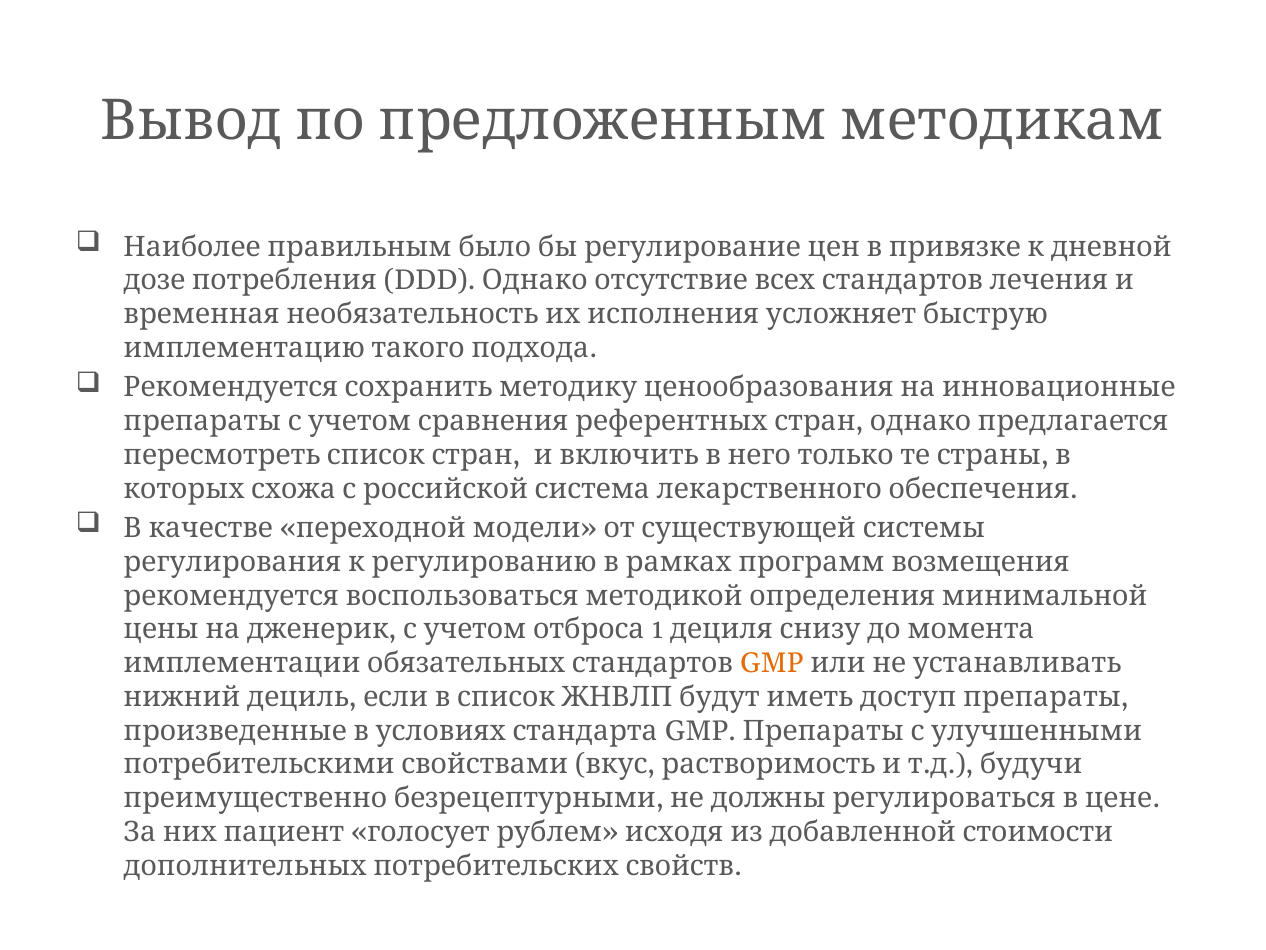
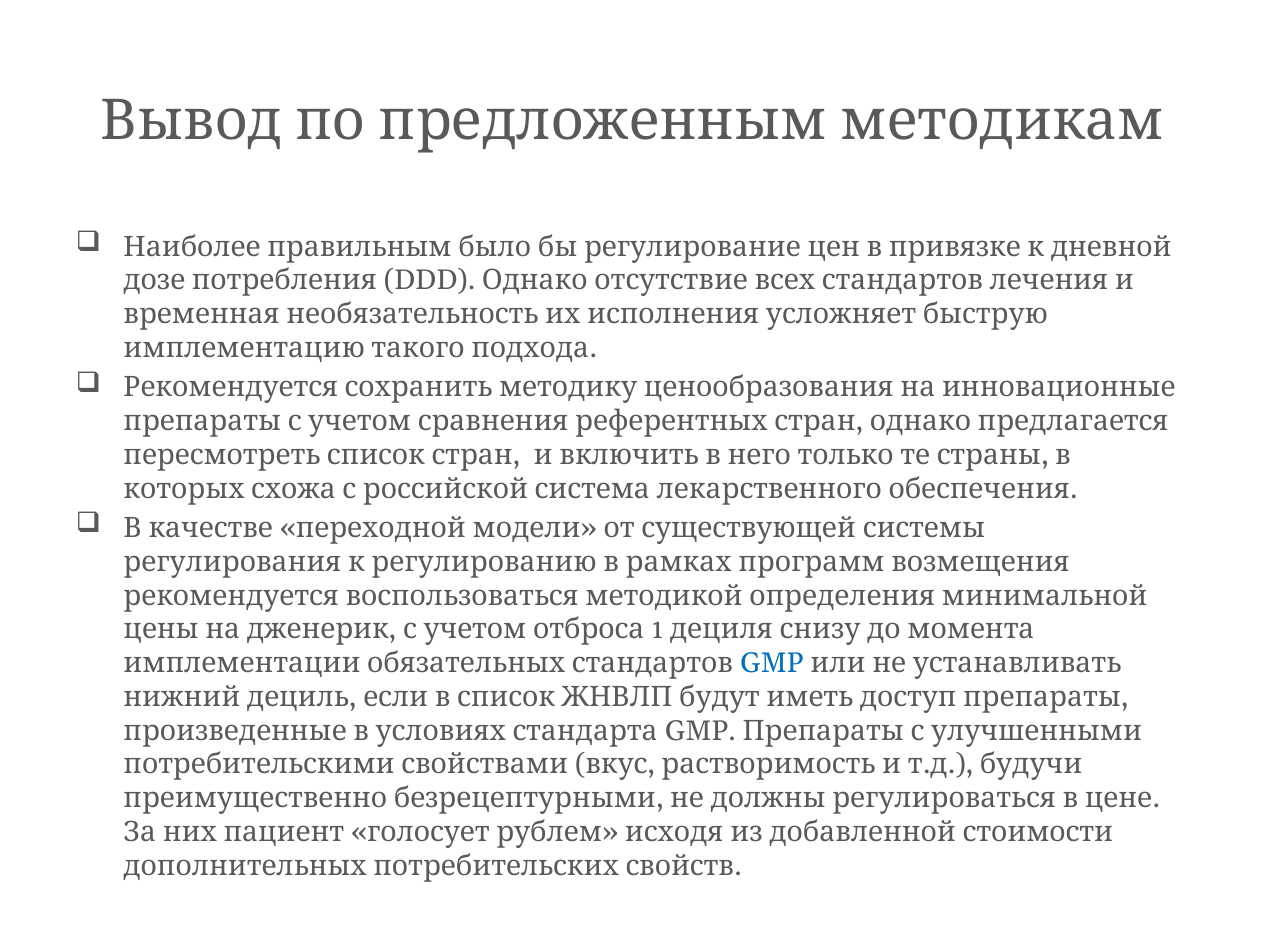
GMP colour: orange -> blue (772, 663)
